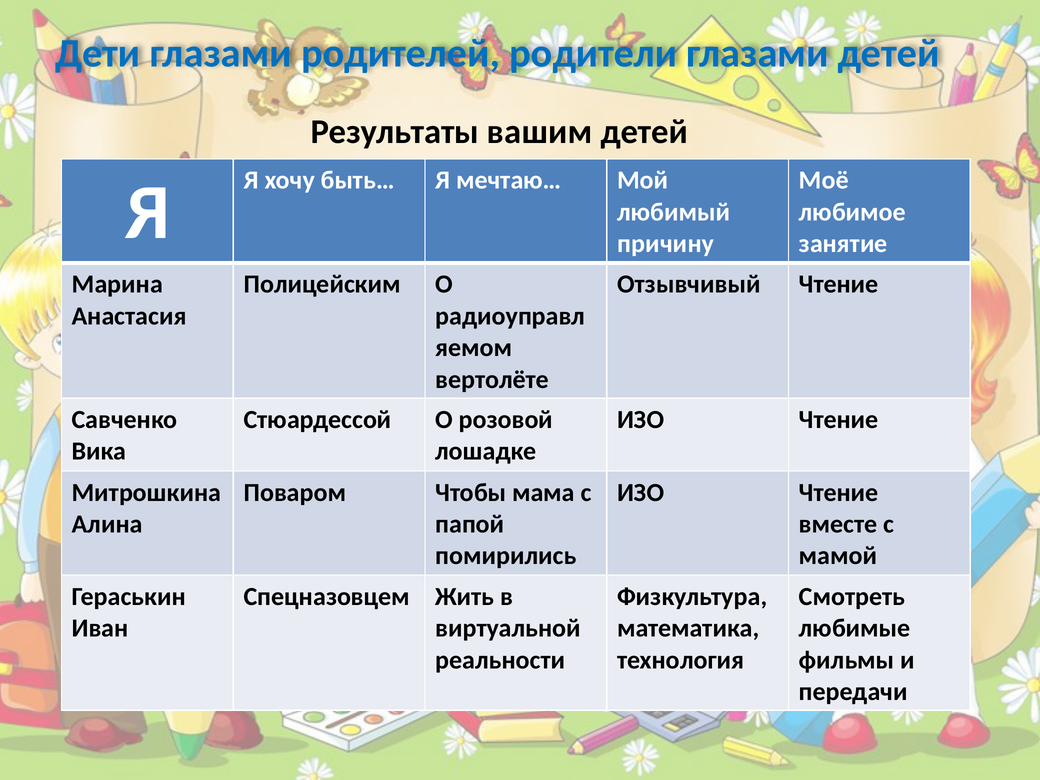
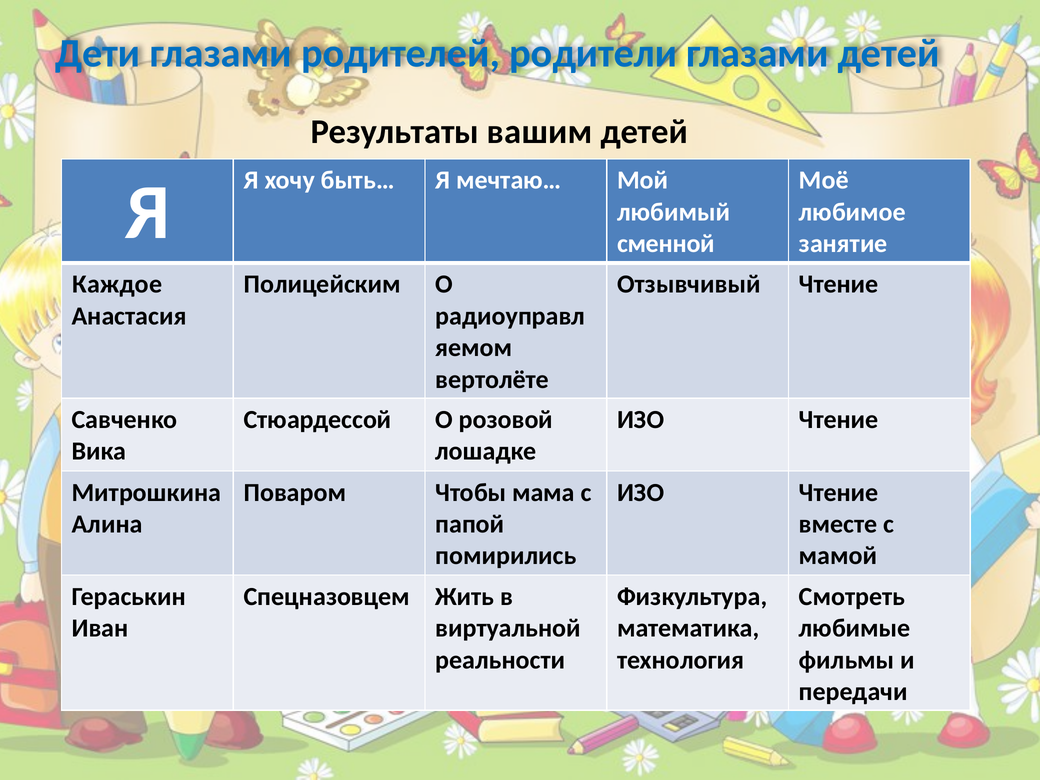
причину: причину -> сменной (666, 244)
Марина: Марина -> Каждое (117, 284)
